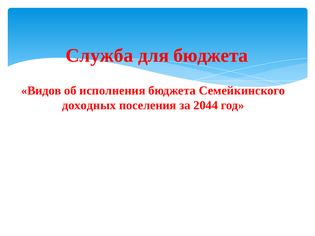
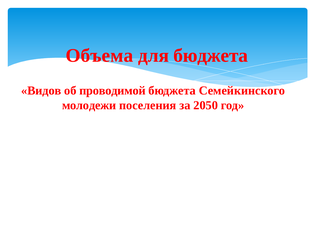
Служба: Служба -> Объема (99, 56)
исполнения: исполнения -> проводимой (112, 91)
доходных: доходных -> молодежи (89, 105)
2044: 2044 -> 2050 (206, 105)
